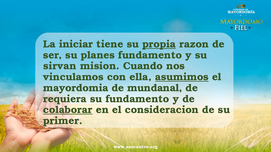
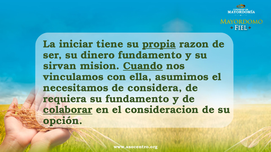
planes: planes -> dinero (98, 55)
Cuando underline: none -> present (143, 66)
asumimos underline: present -> none (182, 77)
mayordomia: mayordomia -> necesitamos (76, 88)
mundanal: mundanal -> considera (155, 88)
primer: primer -> opción (63, 121)
